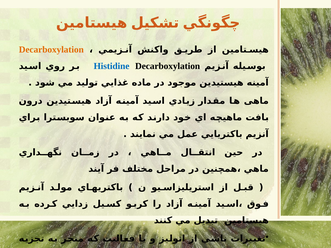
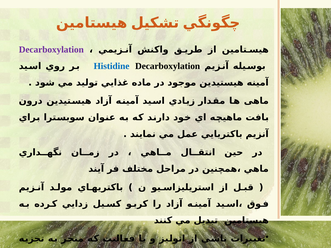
Decarboxylation colour: orange -> purple (51, 50)
